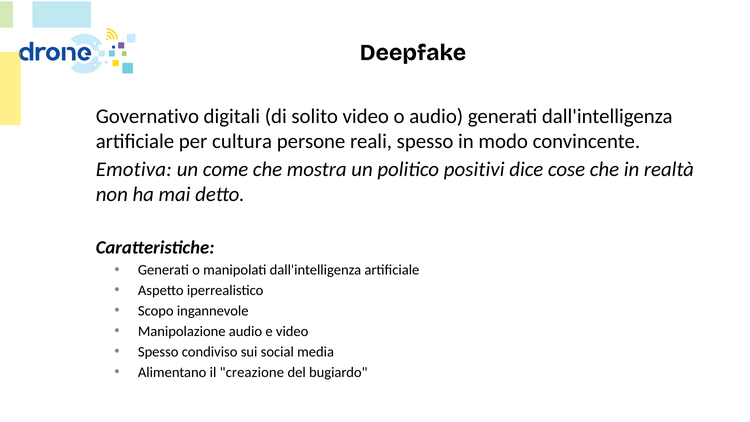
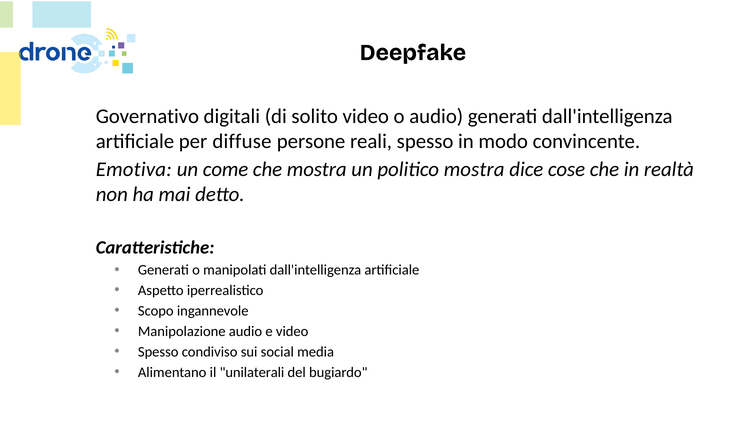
cultura: cultura -> diffuse (242, 141)
politico positivi: positivi -> mostra (474, 170)
creazione: creazione -> unilaterali (252, 372)
